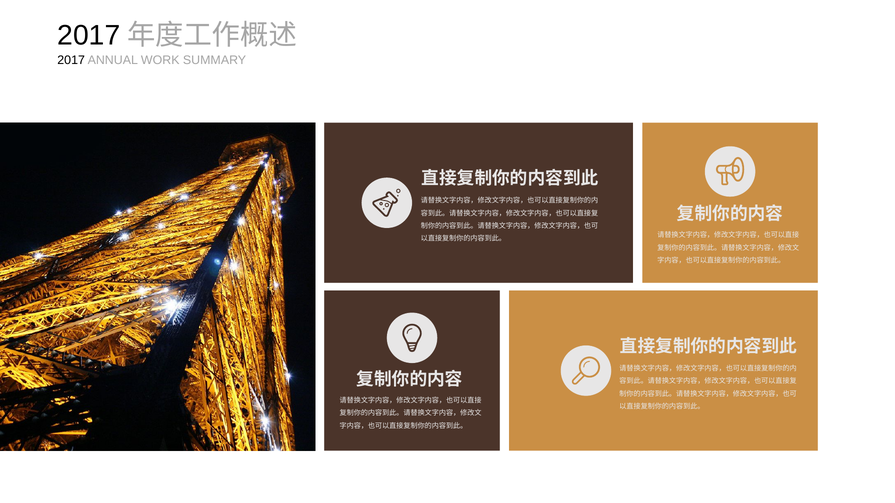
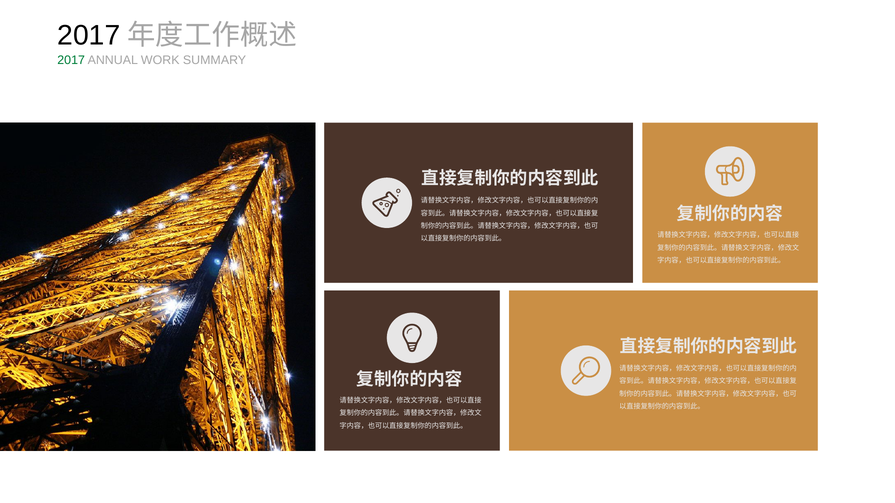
2017 colour: black -> green (71, 60)
